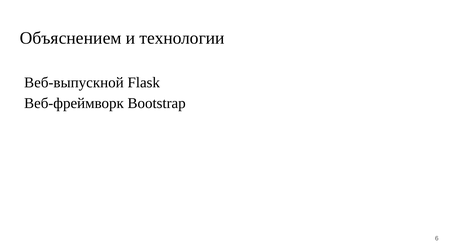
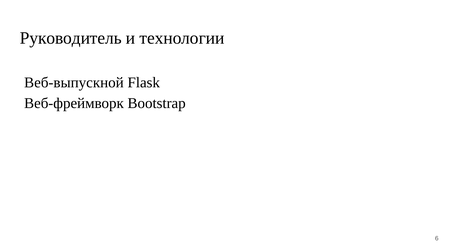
Объяснением: Объяснением -> Руководитель (71, 38)
